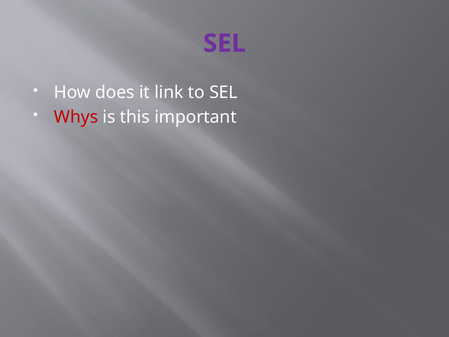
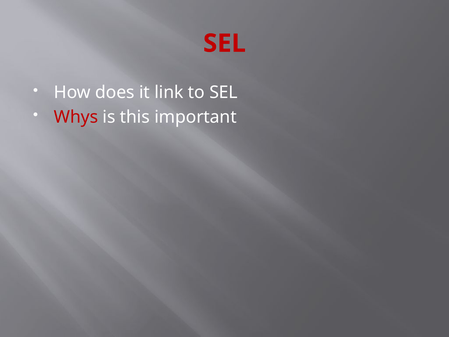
SEL colour: purple -> red (224, 43)
